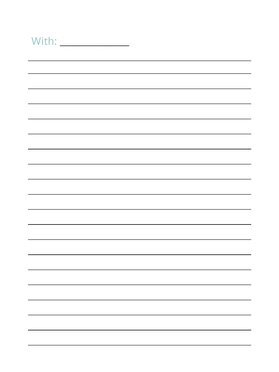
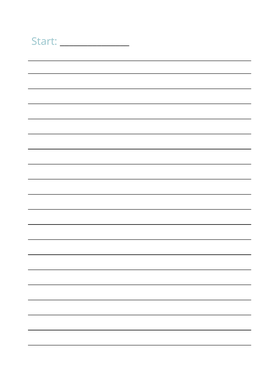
With: With -> Start (44, 42)
